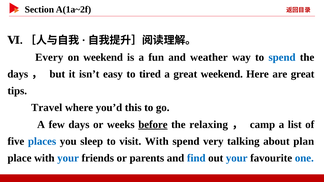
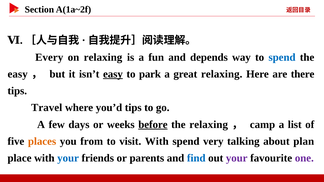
on weekend: weekend -> relaxing (103, 57)
weather: weather -> depends (209, 57)
days: days -> easy (18, 74)
easy underline: none -> present (113, 74)
tired: tired -> park (150, 74)
great weekend: weekend -> relaxing (222, 74)
are great: great -> there (303, 74)
you’d this: this -> tips (133, 108)
places colour: blue -> orange (42, 142)
sleep: sleep -> from (92, 142)
your colour: blue -> purple (237, 158)
one colour: blue -> purple (304, 158)
